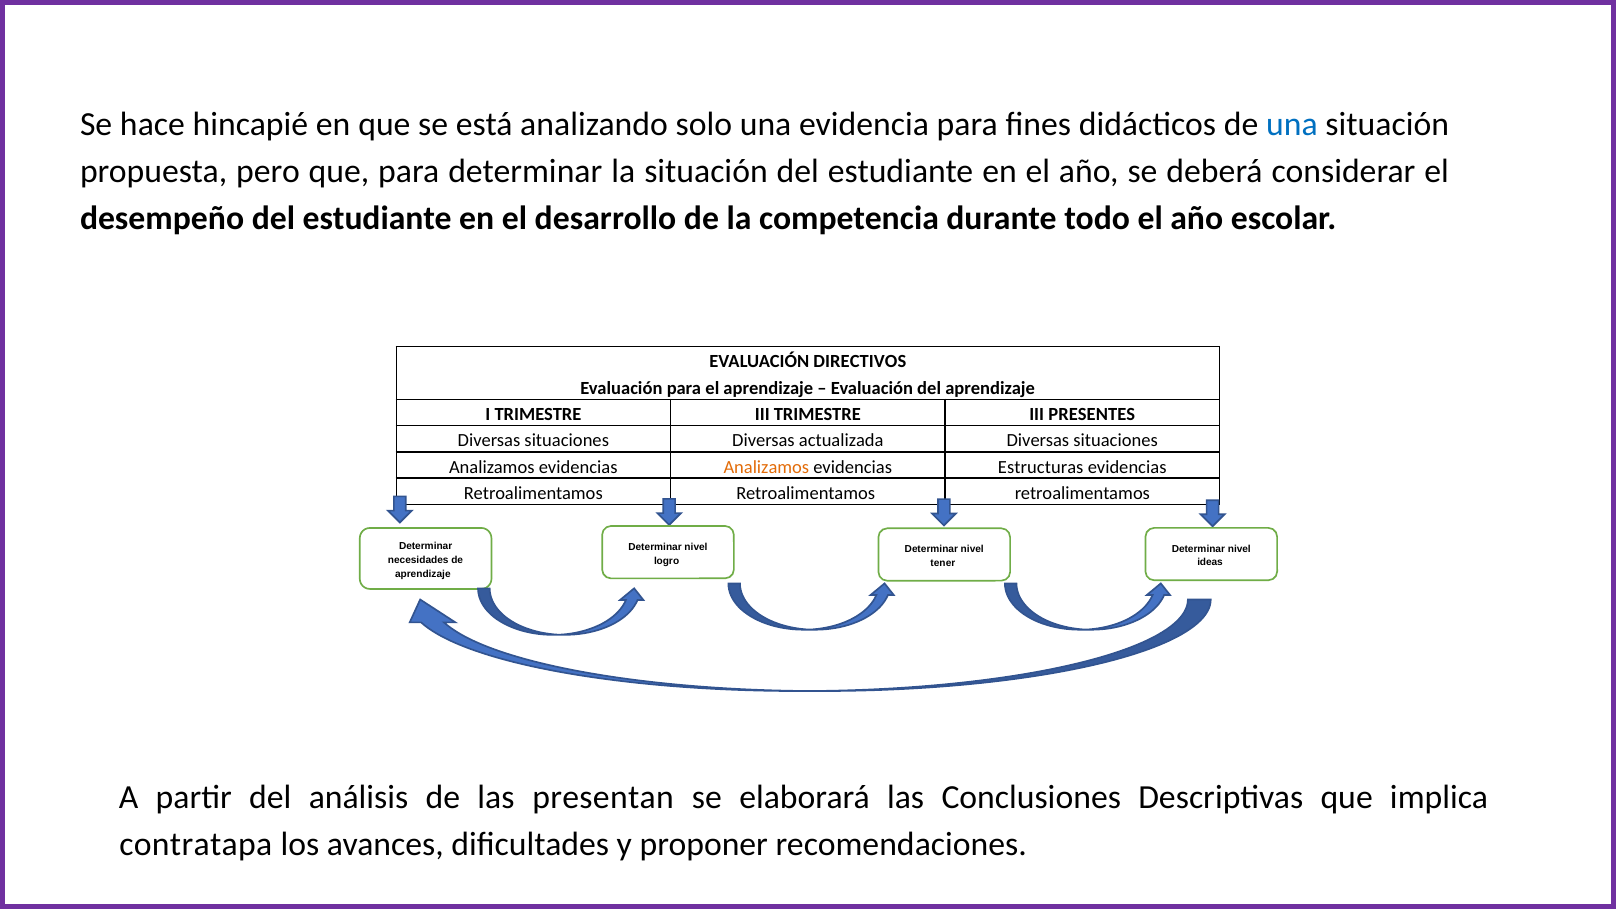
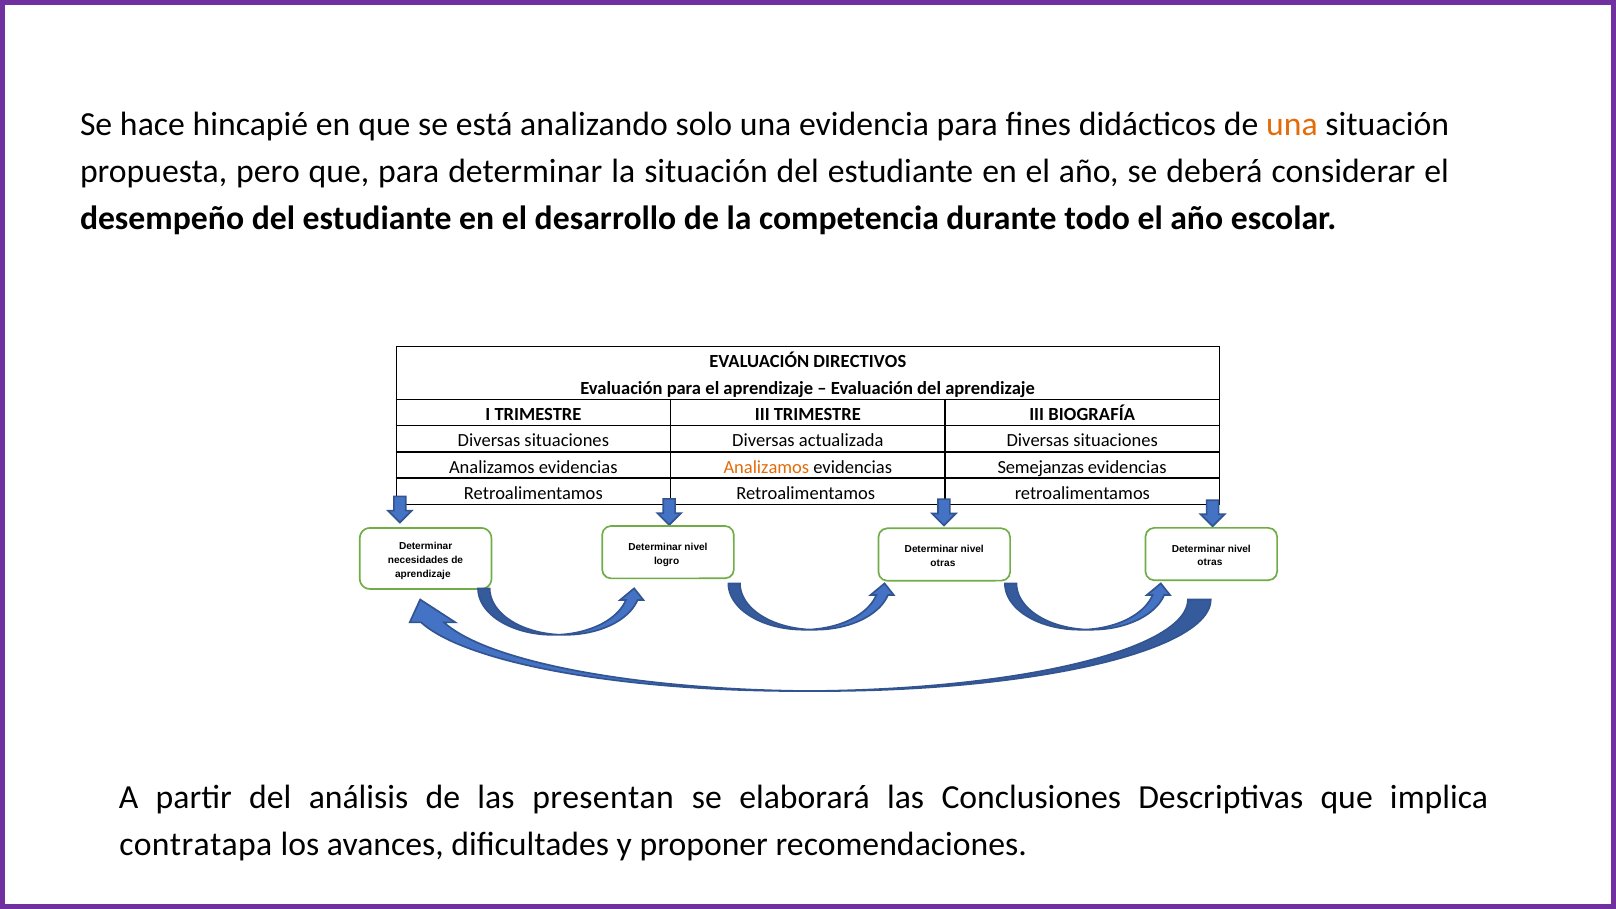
una colour: blue -> orange (1292, 124)
PRESENTES: PRESENTES -> BIOGRAFÍA (1092, 414)
Estructuras: Estructuras -> Semejanzas (1041, 467)
ideas: ideas -> otras (1210, 563)
tener: tener -> otras (943, 563)
